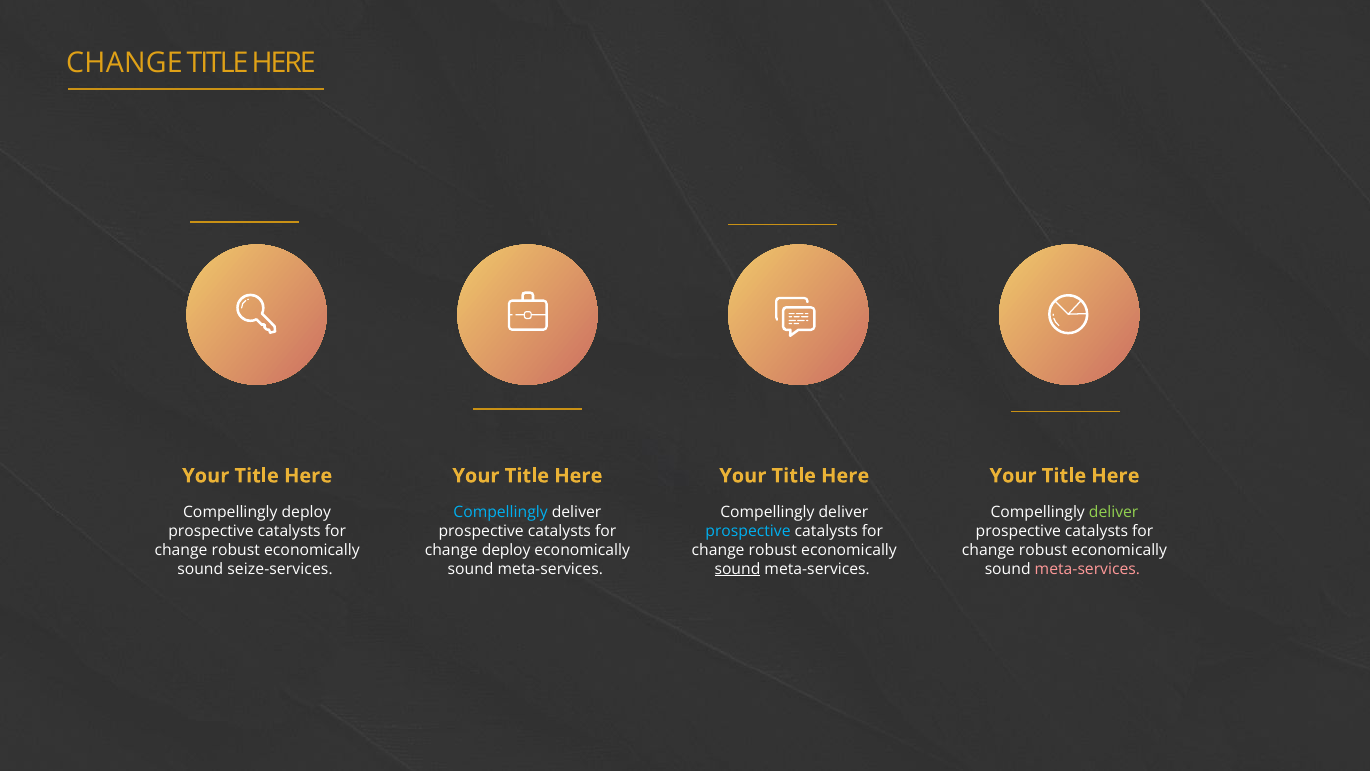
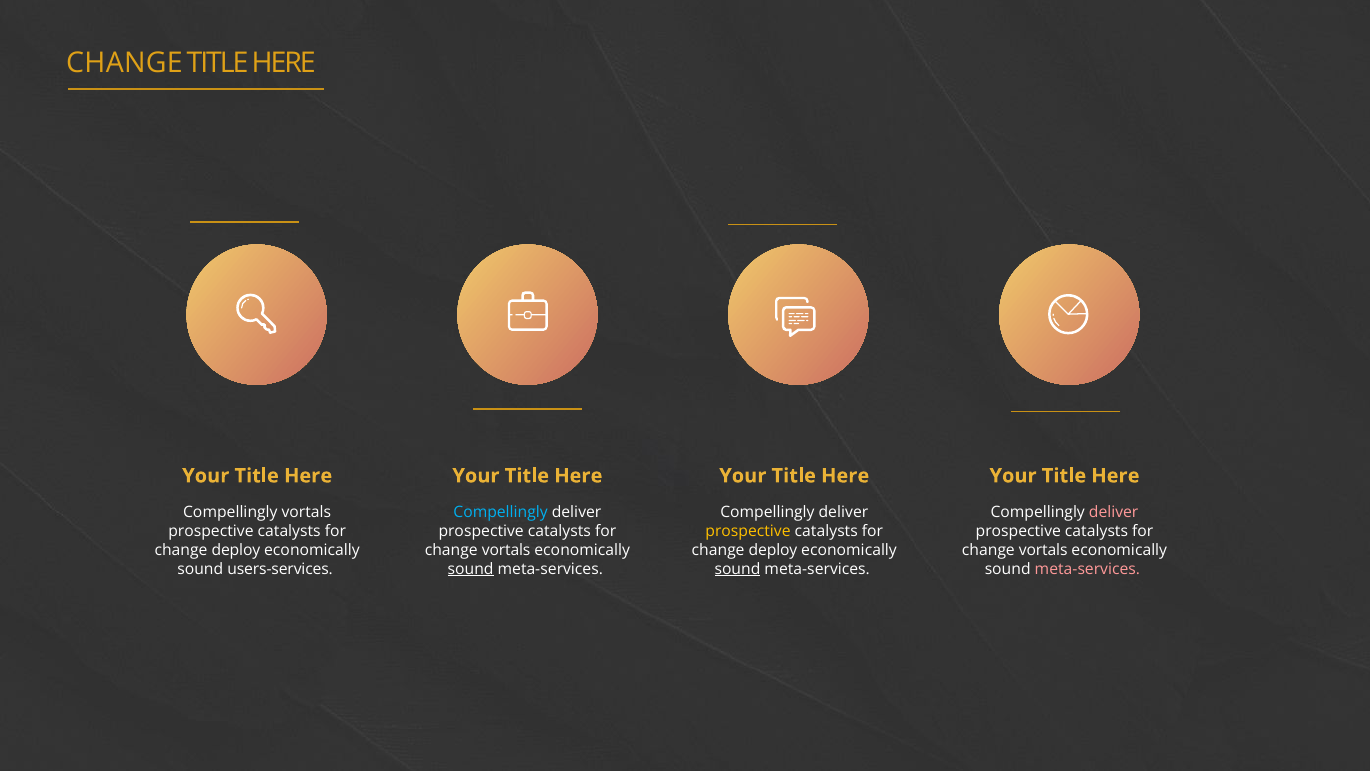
Compellingly deploy: deploy -> vortals (306, 512)
deliver colour: light green -> pink (1114, 512)
prospective colour: light blue -> yellow (748, 531)
robust: robust -> deploy (236, 550)
deploy: deploy -> vortals (506, 550)
robust: robust -> deploy (773, 550)
robust: robust -> vortals (1043, 550)
seize-services: seize-services -> users-services (280, 569)
sound underline: none -> present (471, 569)
